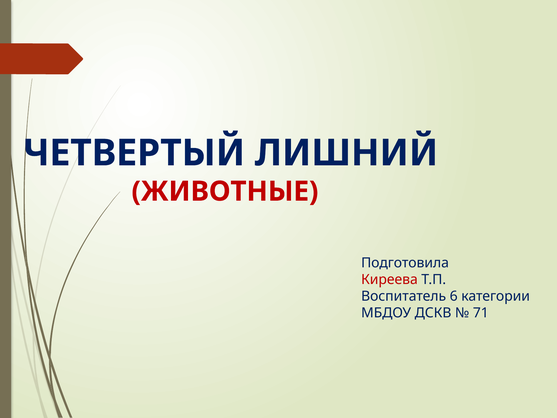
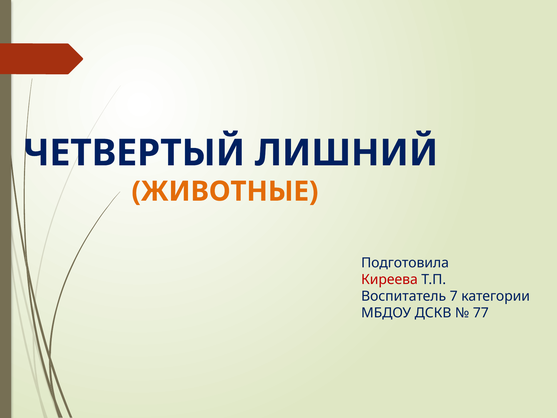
ЖИВОТНЫЕ colour: red -> orange (225, 191)
6: 6 -> 7 (454, 296)
71: 71 -> 77 (481, 313)
